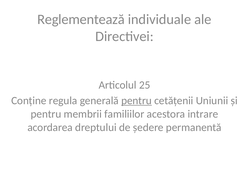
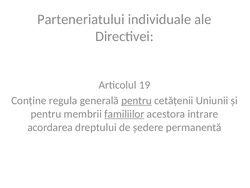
Reglementează: Reglementează -> Parteneriatului (81, 19)
25: 25 -> 19 (145, 85)
familiilor underline: none -> present (124, 114)
